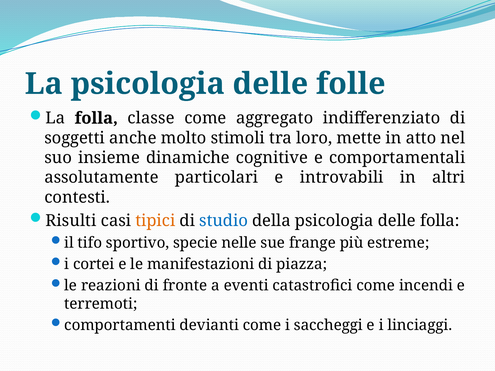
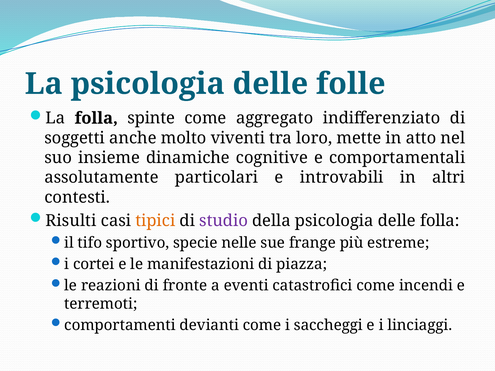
classe: classe -> spinte (151, 118)
stimoli: stimoli -> viventi (238, 138)
studio colour: blue -> purple (224, 221)
